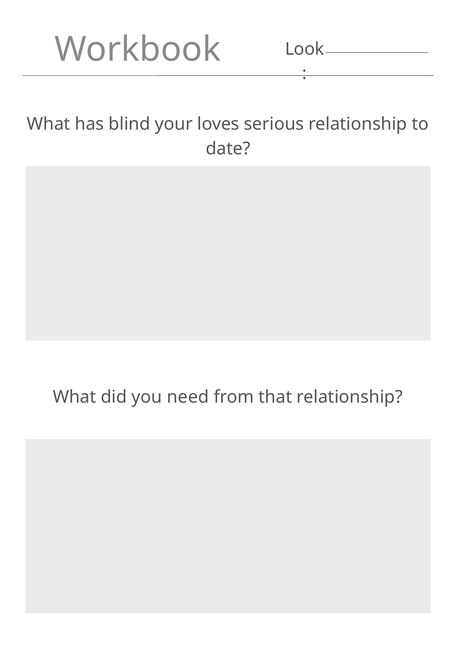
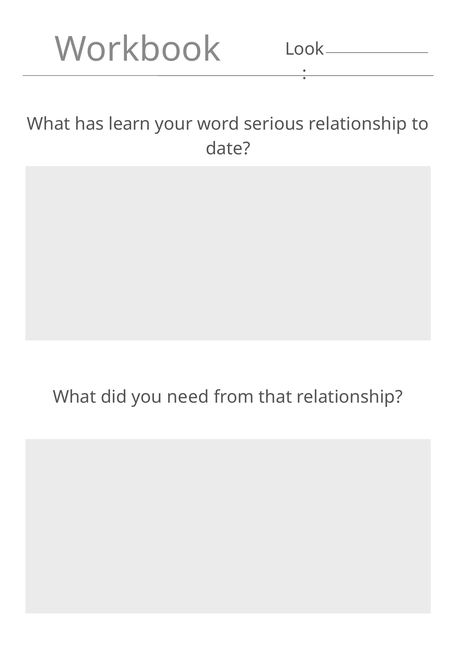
blind: blind -> learn (130, 124)
loves: loves -> word (218, 124)
